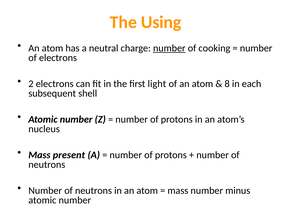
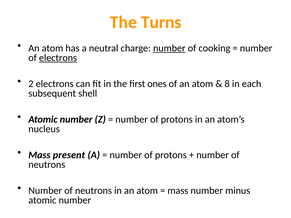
Using: Using -> Turns (161, 22)
electrons underline: none -> present (58, 58)
light: light -> ones (157, 84)
